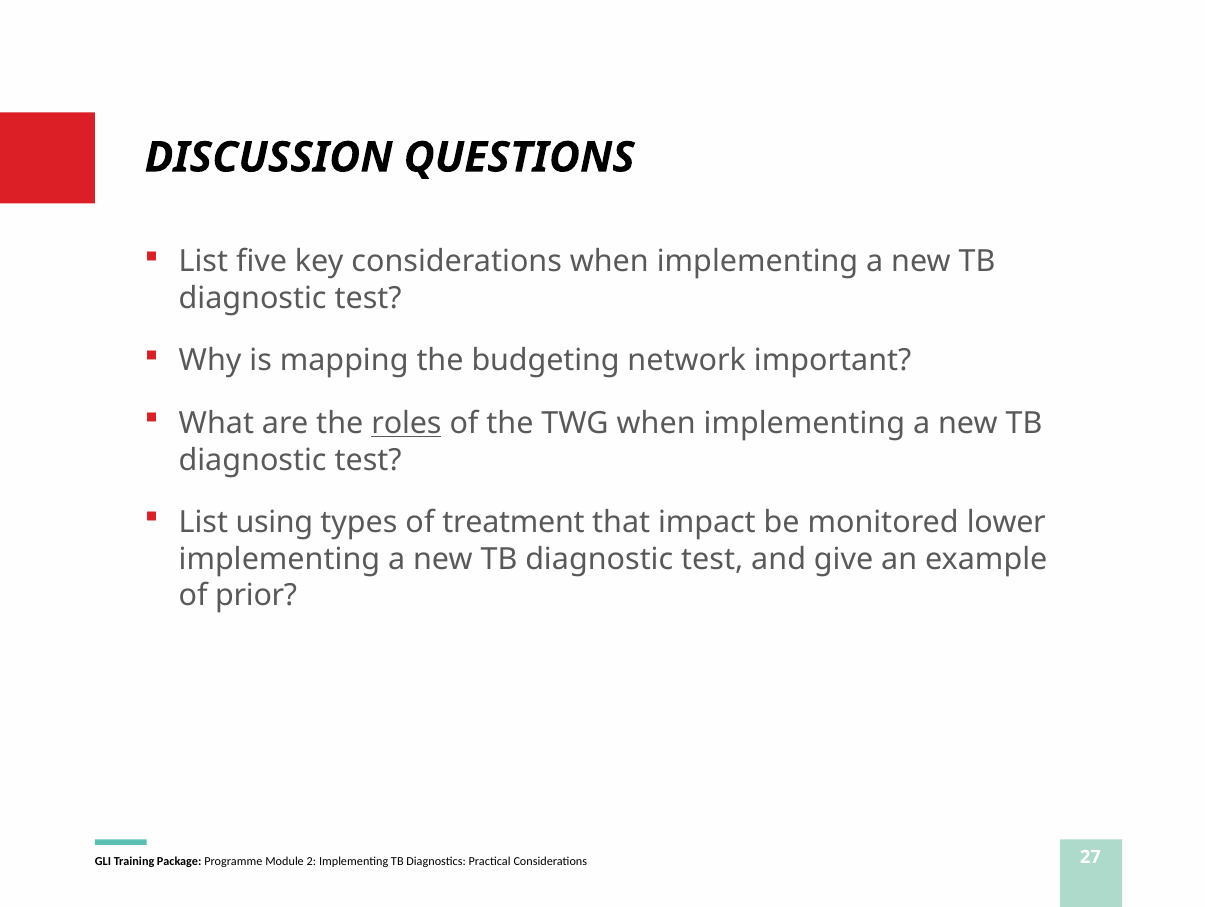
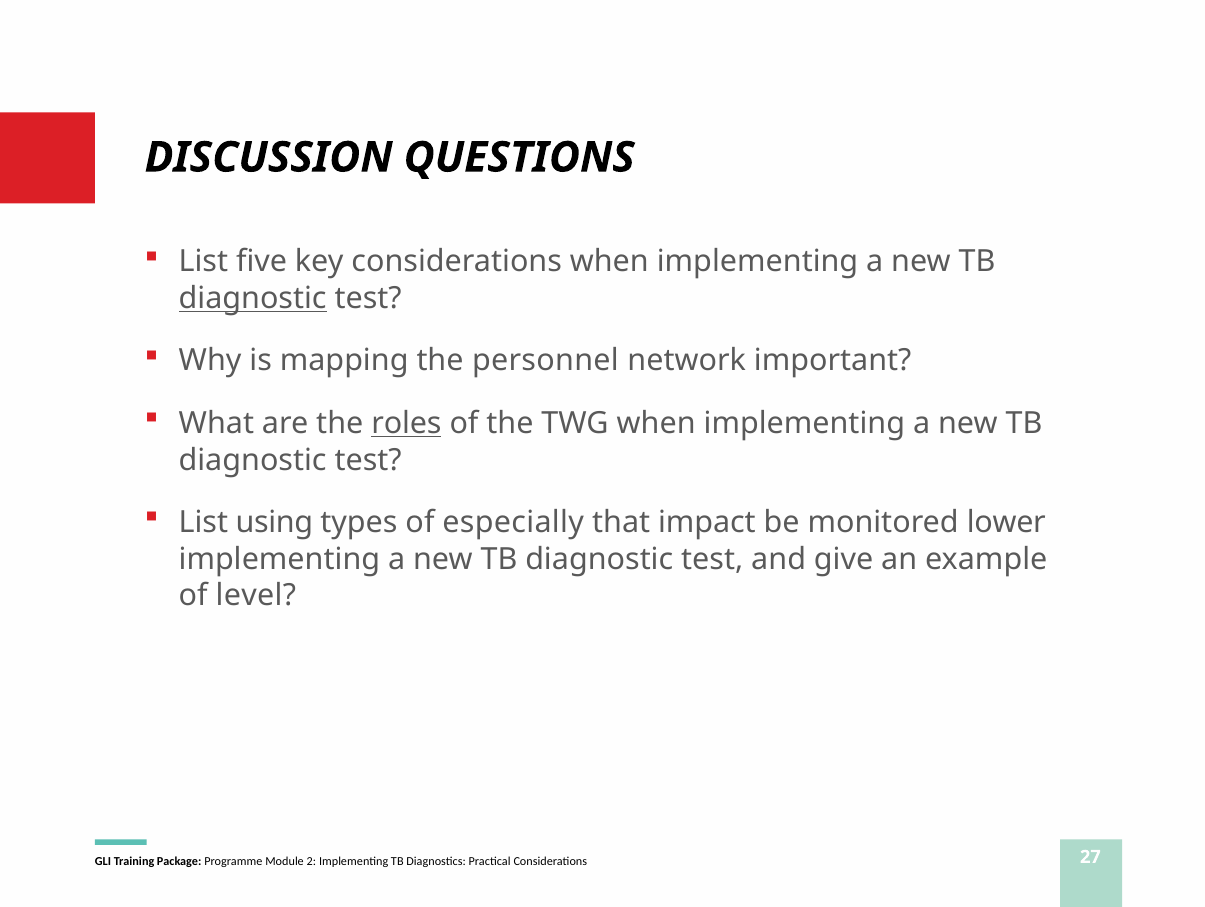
diagnostic underline: none -> present (253, 298)
budgeting: budgeting -> personnel (545, 361)
treatment: treatment -> especially (513, 522)
prior: prior -> level (256, 596)
